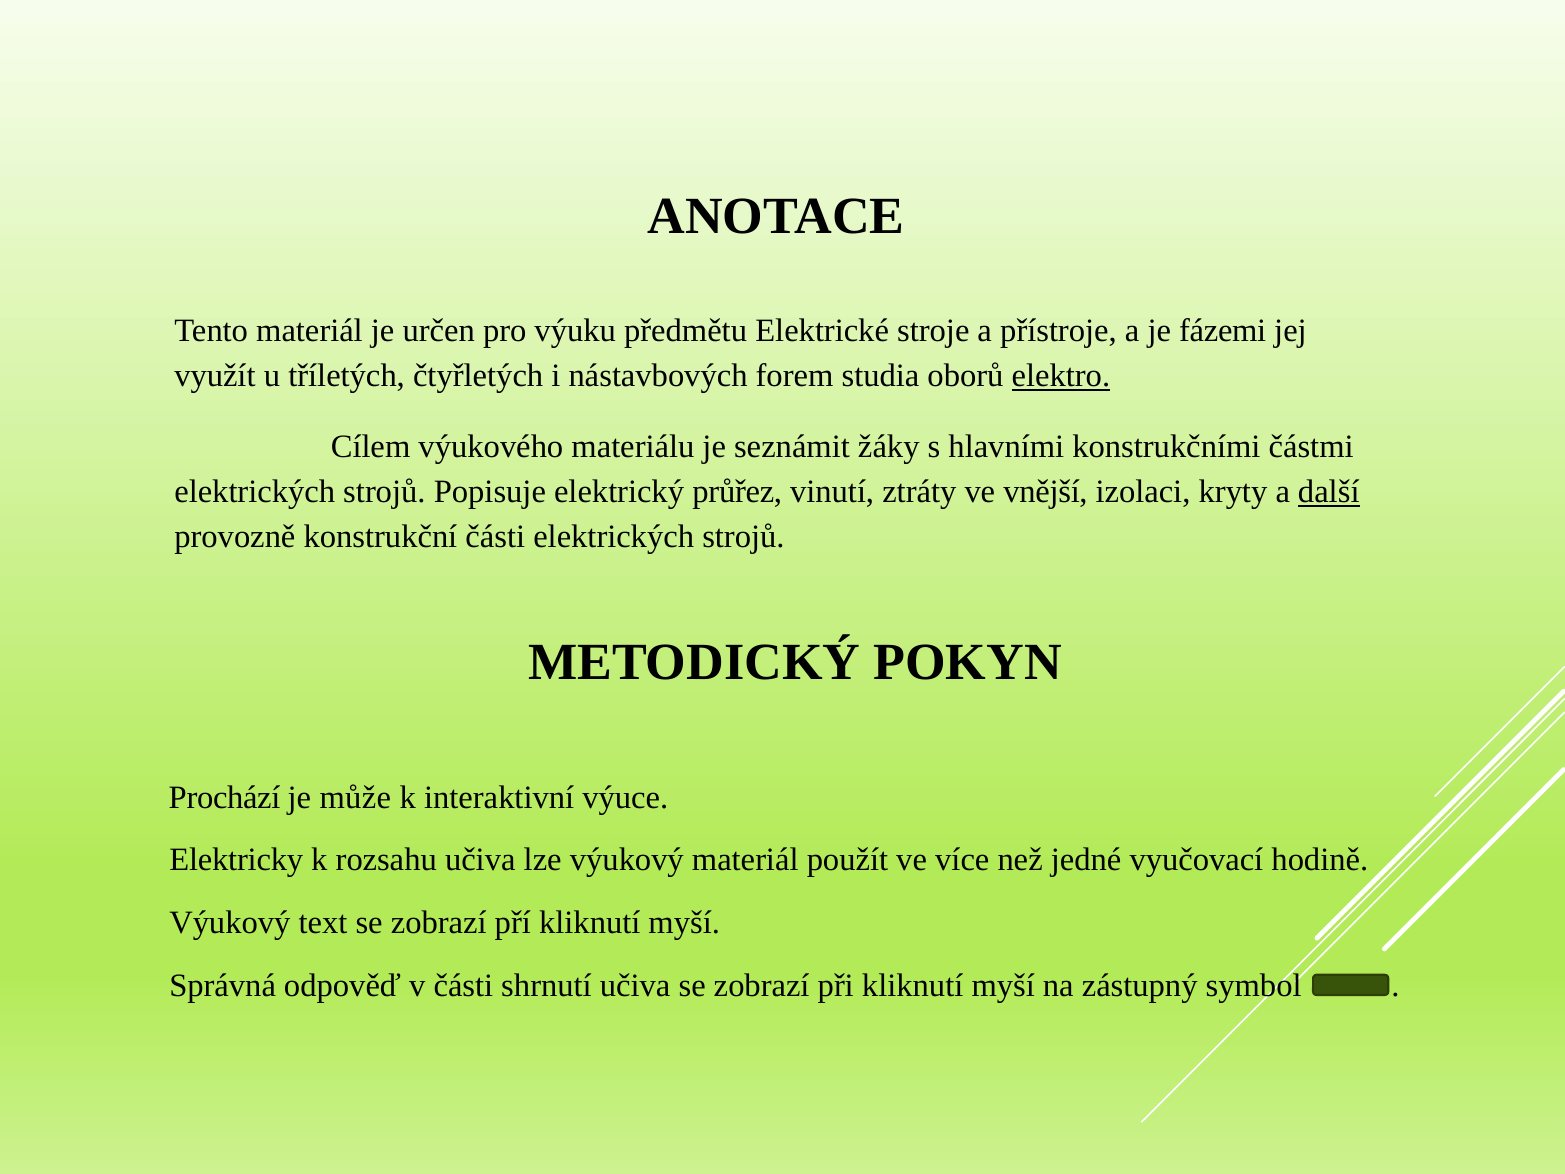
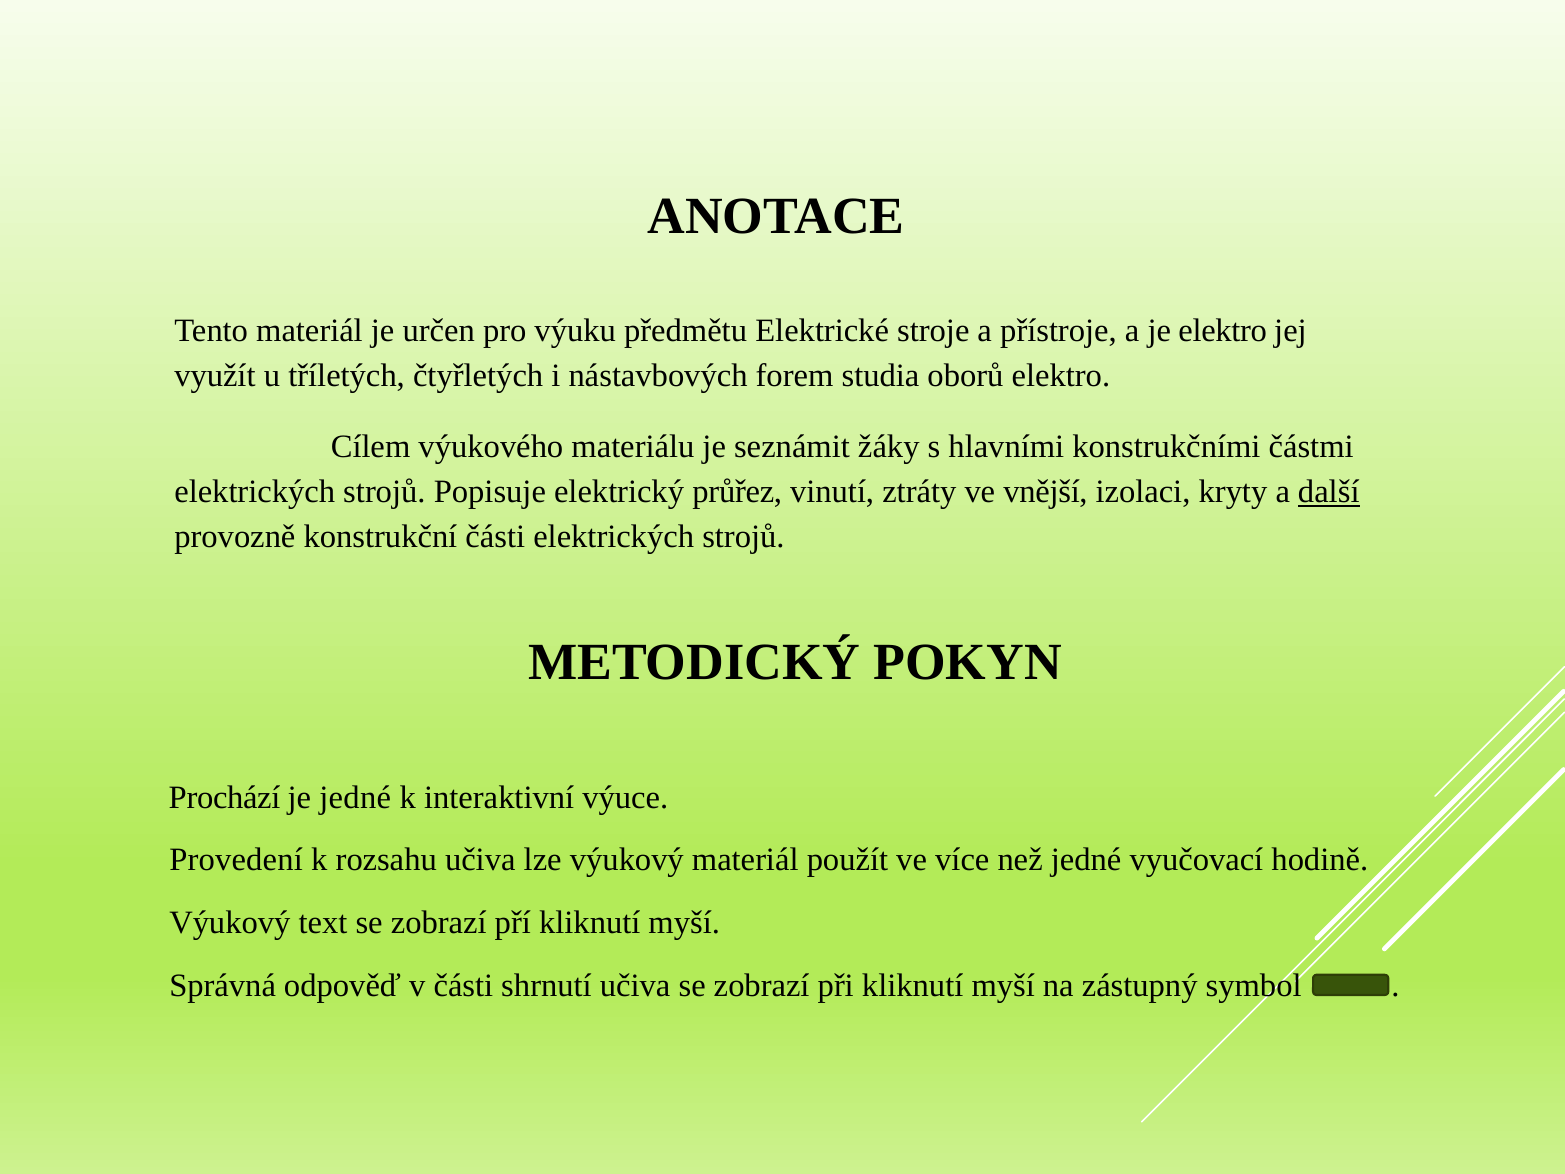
je fázemi: fázemi -> elektro (1223, 331)
elektro underline: present -> none (1061, 376)
je může: může -> jedné (355, 797)
Elektricky: Elektricky -> Provedení (236, 860)
